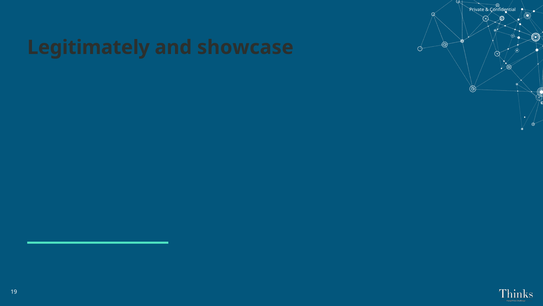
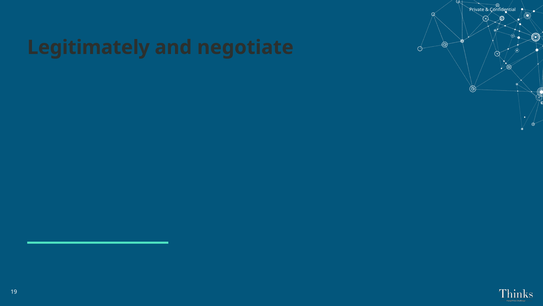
showcase: showcase -> negotiate (245, 47)
